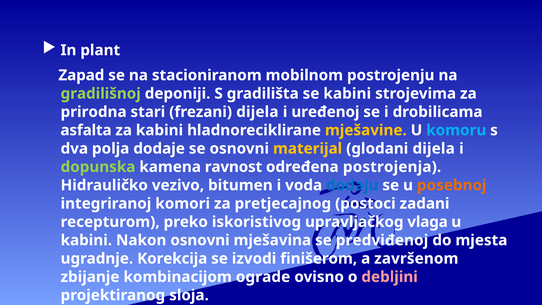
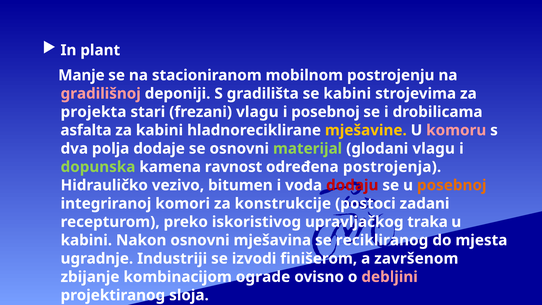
Zapad: Zapad -> Manje (81, 75)
gradilišnoj colour: light green -> pink (101, 94)
prirodna: prirodna -> projekta (94, 112)
frezani dijela: dijela -> vlagu (257, 112)
i uređenoj: uređenoj -> posebnoj (325, 112)
komoru colour: light blue -> pink (456, 130)
materijal colour: yellow -> light green (308, 149)
glodani dijela: dijela -> vlagu (434, 149)
dodaju colour: blue -> red (352, 185)
pretjecajnog: pretjecajnog -> konstrukcije (283, 203)
vlaga: vlaga -> traka (428, 222)
predviđenoj: predviđenoj -> recikliranog (382, 240)
Korekcija: Korekcija -> Industriji (172, 258)
